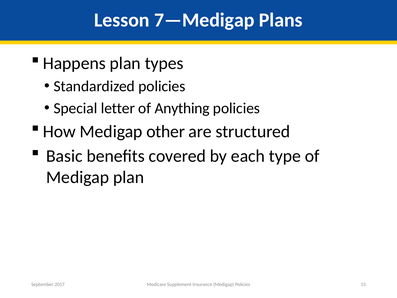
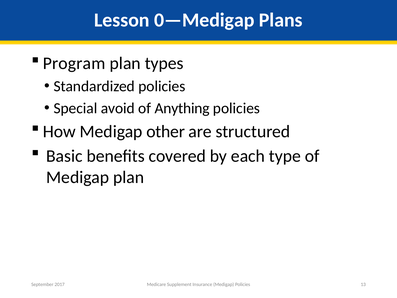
7—Medigap: 7—Medigap -> 0—Medigap (204, 20)
Happens: Happens -> Program (74, 63)
letter: letter -> avoid (118, 108)
